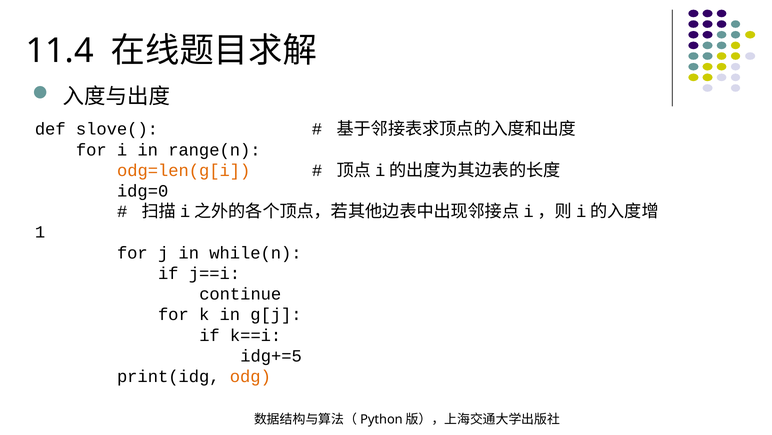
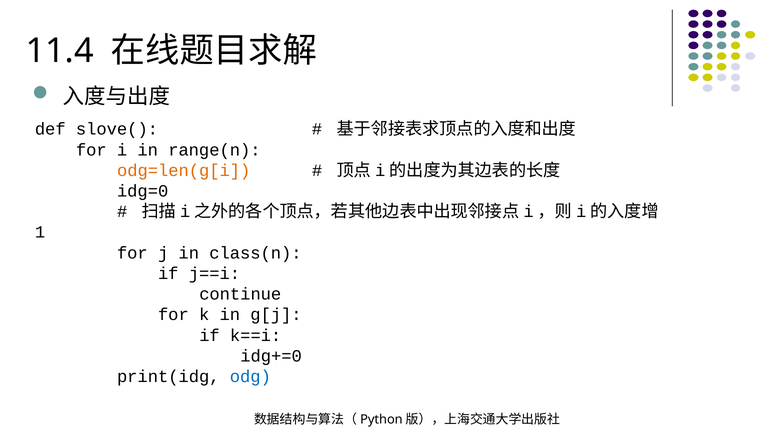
while(n: while(n -> class(n (255, 253)
idg+=5: idg+=5 -> idg+=0 (271, 355)
odg colour: orange -> blue (250, 376)
